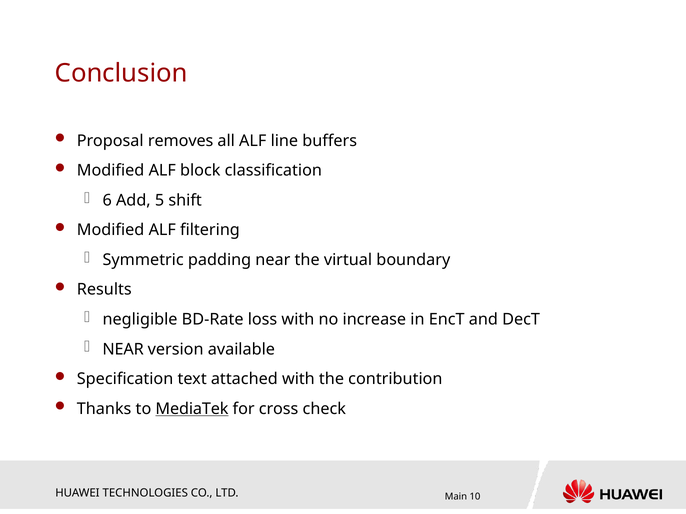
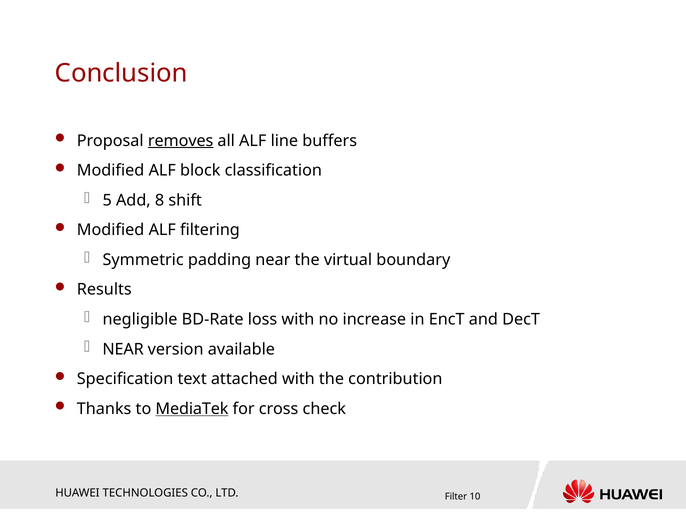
removes underline: none -> present (181, 141)
6: 6 -> 5 (107, 200)
5: 5 -> 8 (160, 200)
Main: Main -> Filter (456, 497)
